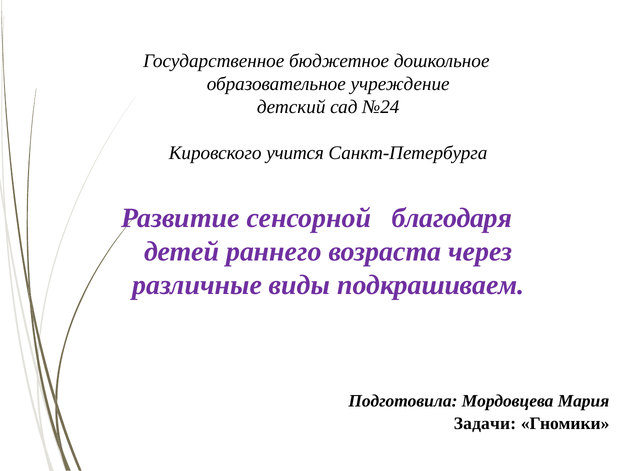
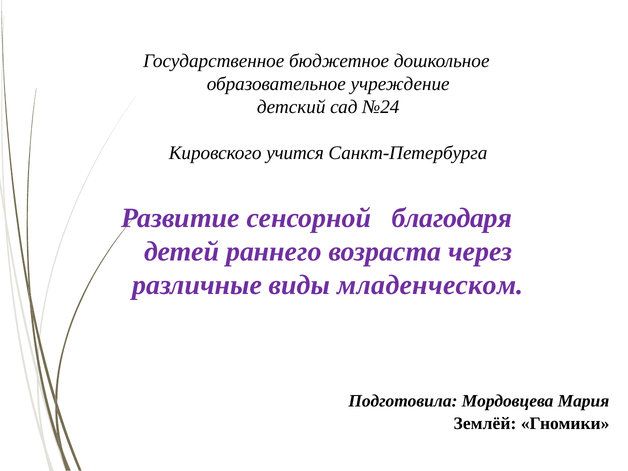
подкрашиваем: подкрашиваем -> младенческом (430, 285)
Задачи: Задачи -> Землёй (485, 424)
